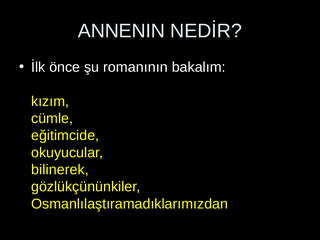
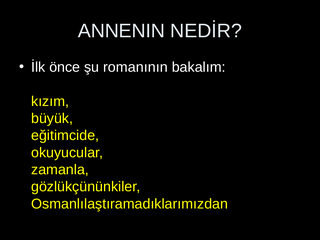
cümle: cümle -> büyük (52, 118)
bilinerek: bilinerek -> zamanla (60, 170)
